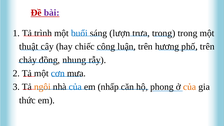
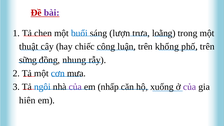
trình: trình -> chen (43, 33)
trưa trong: trong -> loằng (164, 33)
hương: hương -> khổng (167, 47)
chảy: chảy -> sững (28, 60)
ngôi colour: orange -> blue (42, 87)
của colour: blue -> purple (75, 87)
phong: phong -> xuống (162, 87)
của colour: orange -> purple (190, 87)
thức: thức -> hiên (27, 101)
